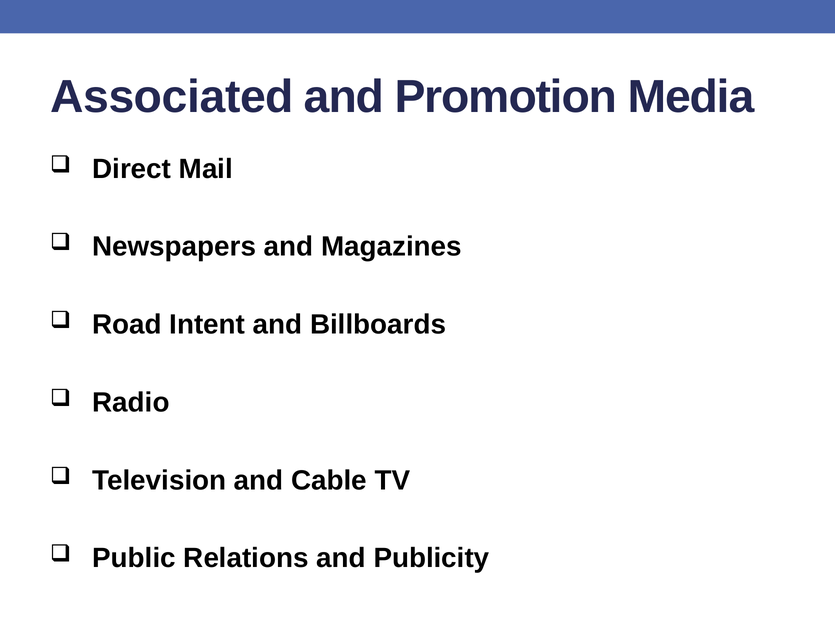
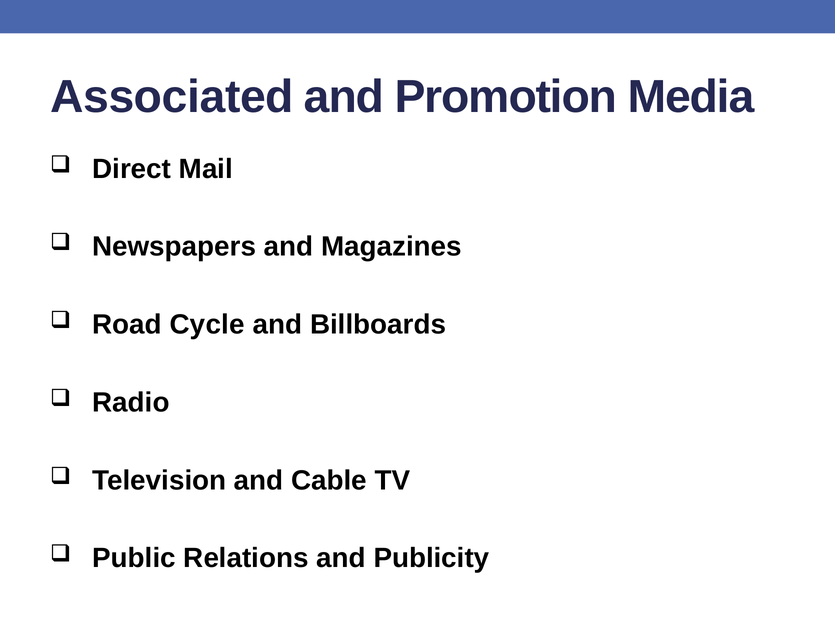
Intent: Intent -> Cycle (207, 325)
